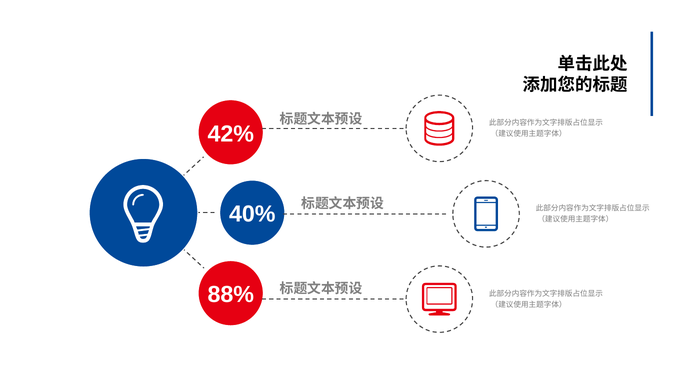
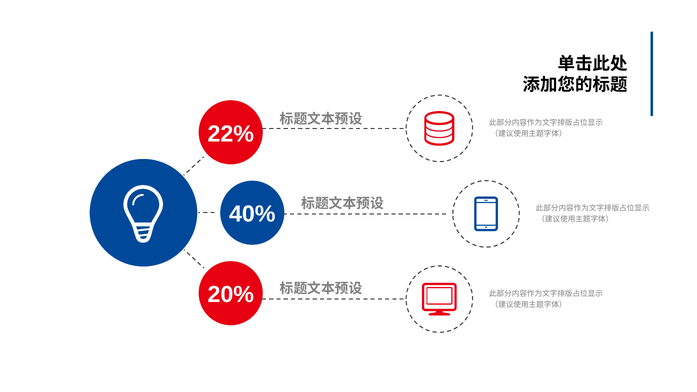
42%: 42% -> 22% (231, 134)
88%: 88% -> 20% (231, 295)
